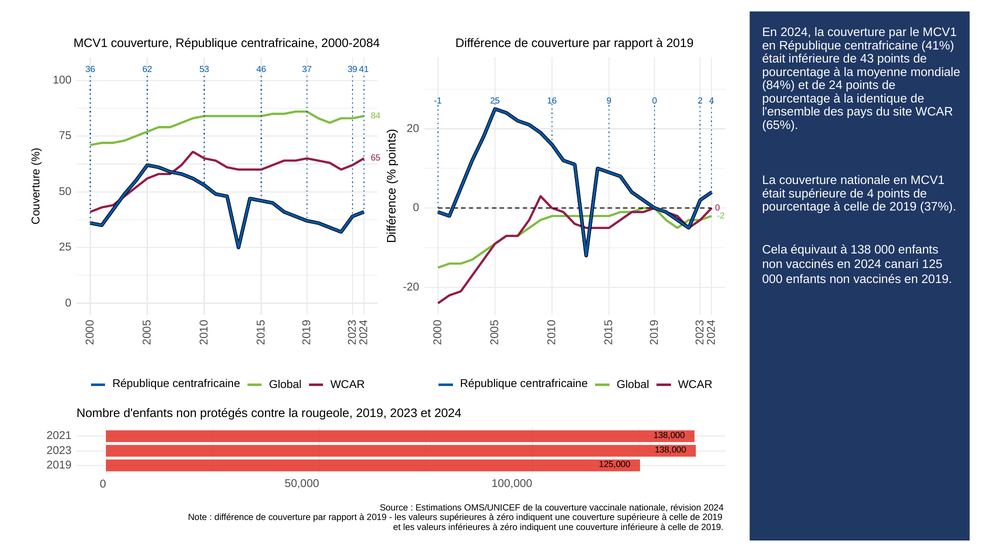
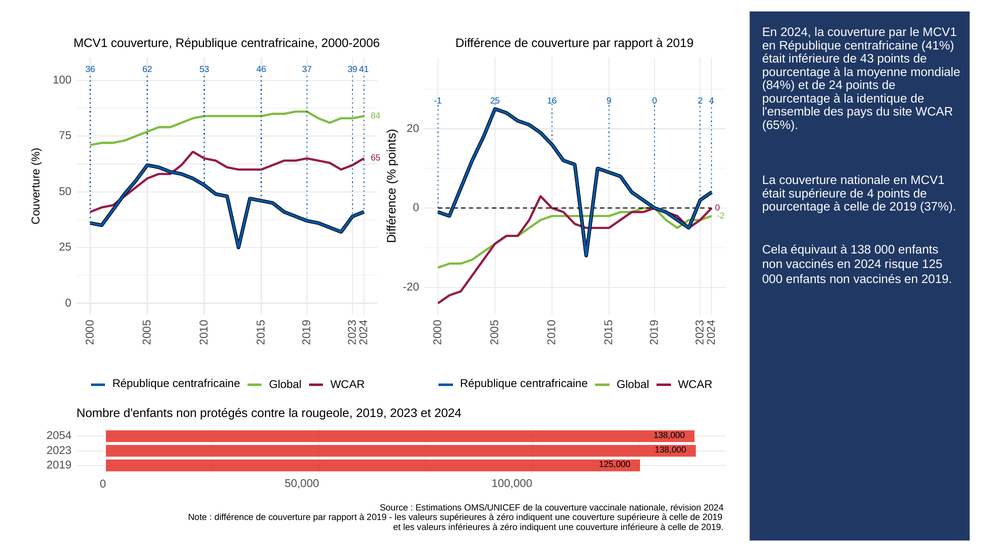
2000-2084: 2000-2084 -> 2000-2006 (351, 43)
canari: canari -> risque (902, 264)
2021: 2021 -> 2054 (59, 436)
